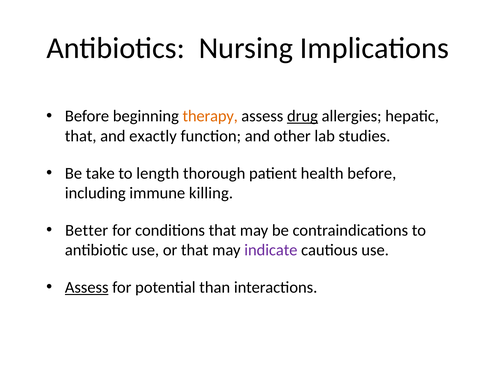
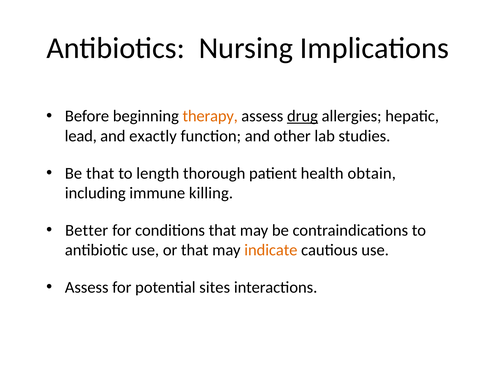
that: that -> lead (81, 136)
Be take: take -> that (100, 173)
health before: before -> obtain (372, 173)
indicate colour: purple -> orange (271, 250)
Assess underline: present -> none (87, 287)
than: than -> sites (215, 287)
